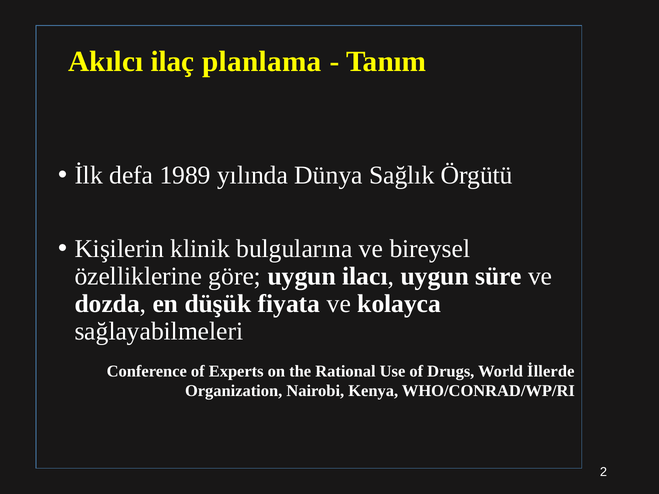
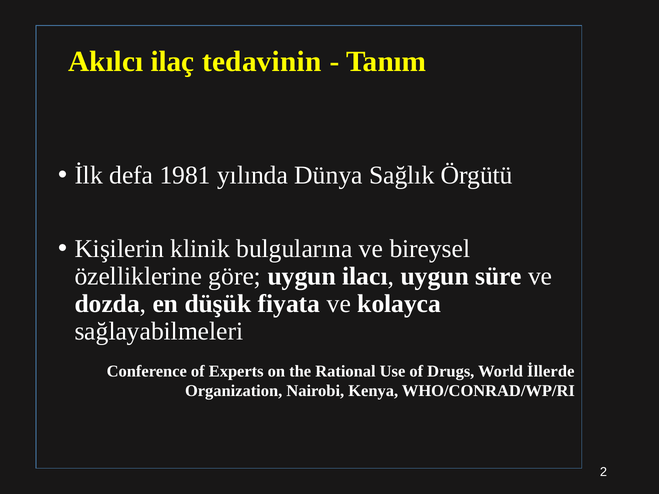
planlama: planlama -> tedavinin (262, 62)
1989: 1989 -> 1981 (185, 175)
